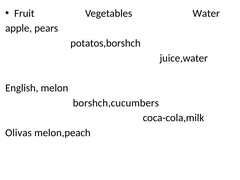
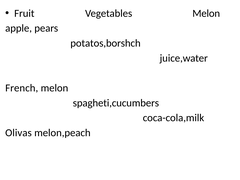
Vegetables Water: Water -> Melon (206, 13)
English: English -> French (22, 88)
borshch,cucumbers: borshch,cucumbers -> spagheti,cucumbers (116, 103)
